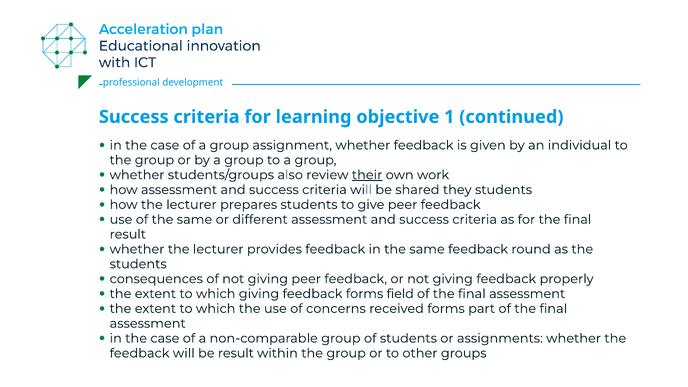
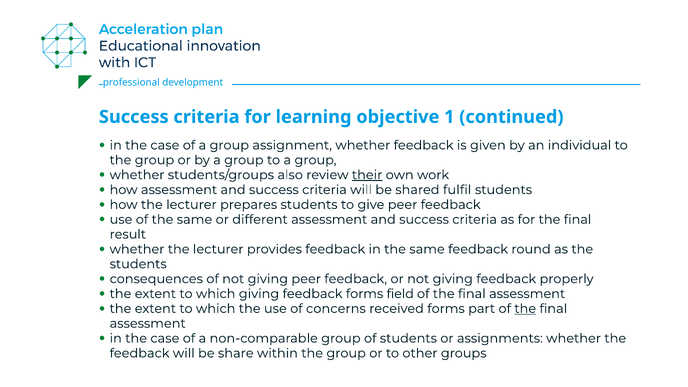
they: they -> fulfil (457, 190)
the underline: none -> present (525, 309)
be result: result -> share (236, 353)
